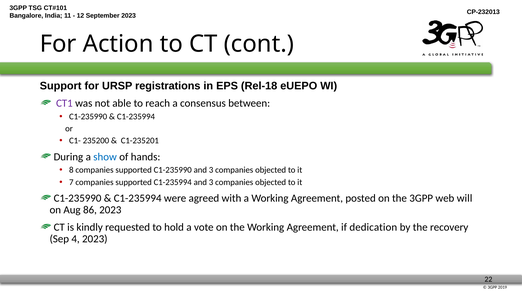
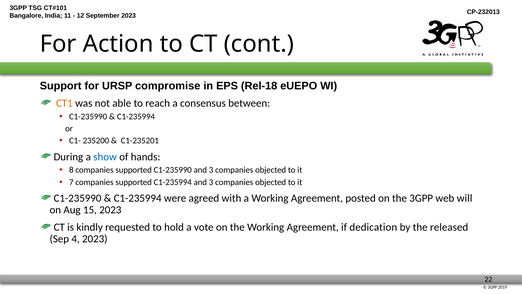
registrations: registrations -> compromise (168, 86)
CT1 colour: purple -> orange (64, 103)
86: 86 -> 15 (90, 210)
recovery: recovery -> released (449, 227)
